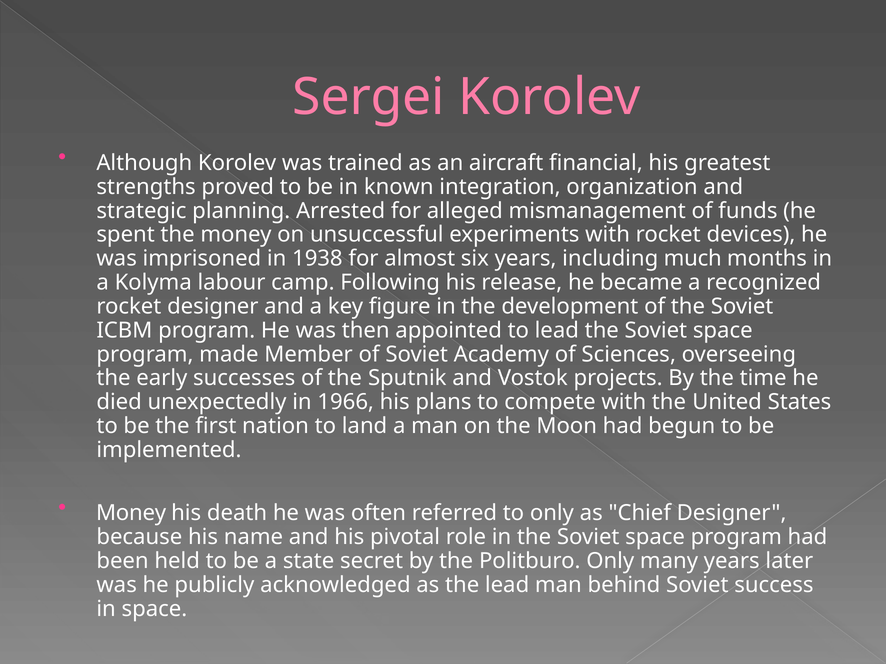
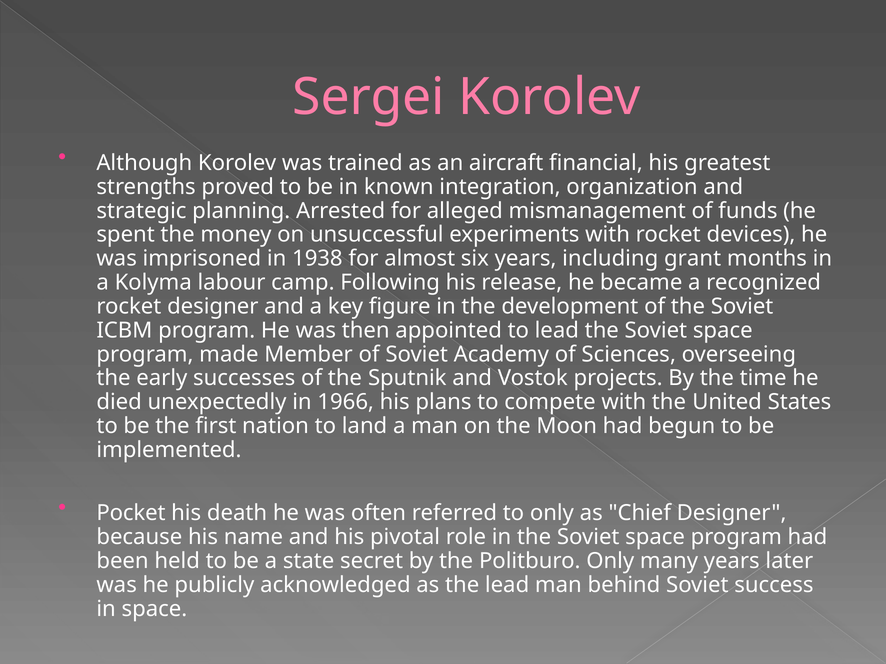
much: much -> grant (693, 259)
Money: Money -> Pocket (131, 514)
